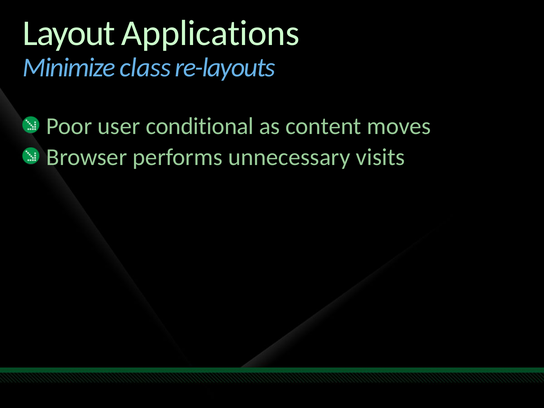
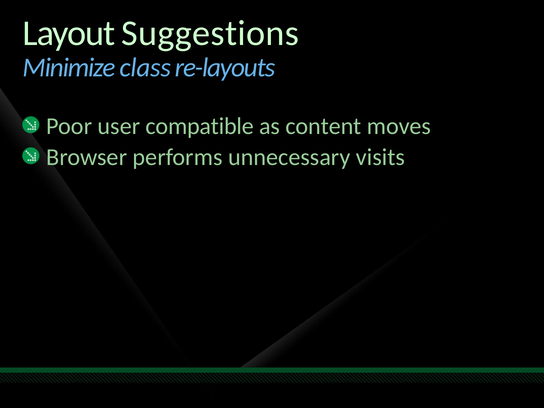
Applications: Applications -> Suggestions (210, 33)
conditional: conditional -> compatible (200, 126)
